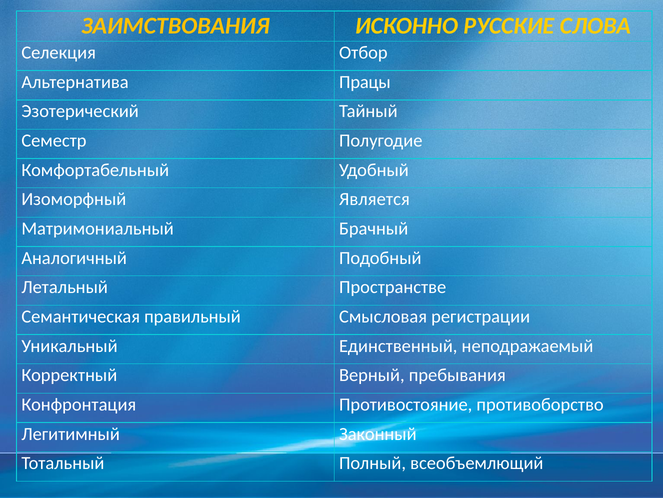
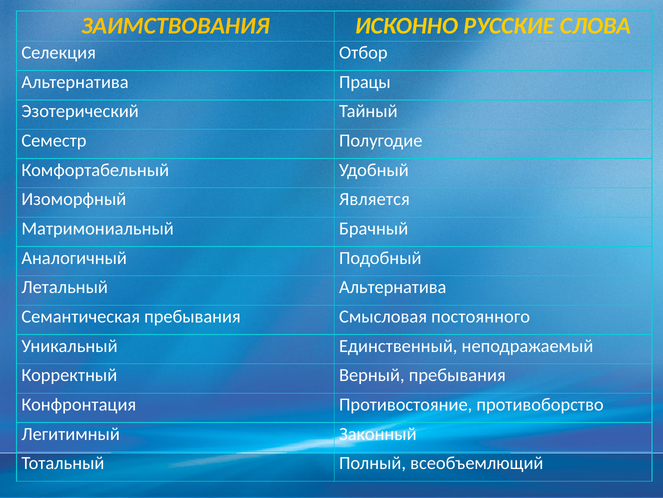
Летальный Пространстве: Пространстве -> Альтернатива (393, 287)
Семантическая правильный: правильный -> пребывания (192, 316)
регистрации: регистрации -> постоянного (481, 316)
